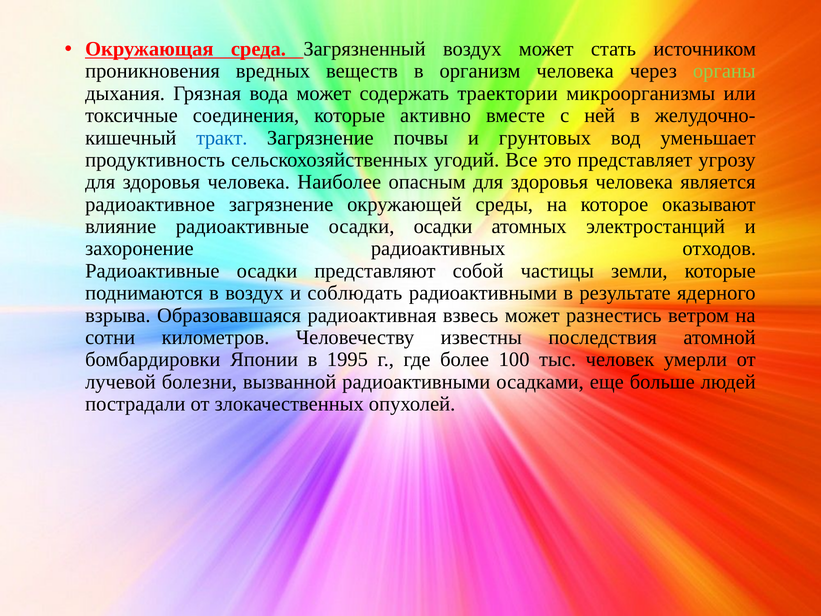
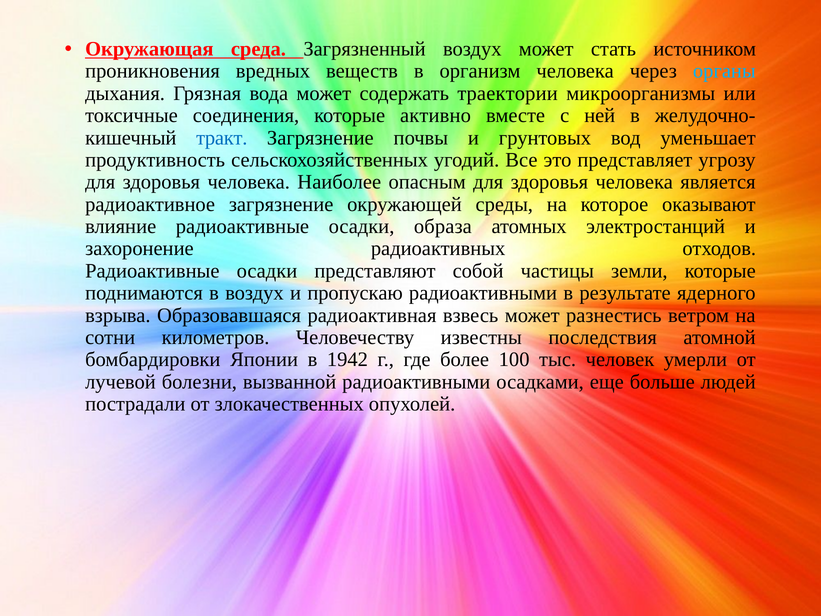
органы colour: light green -> light blue (724, 71)
осадки осадки: осадки -> образа (443, 226)
соблюдать: соблюдать -> пропускаю (355, 293)
1995: 1995 -> 1942 (347, 359)
